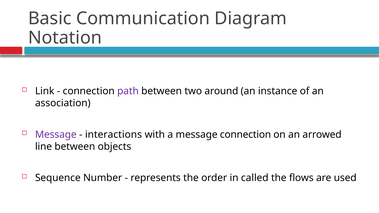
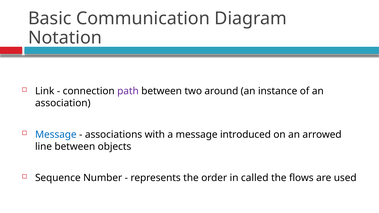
Message colour: purple -> blue (56, 135)
interactions: interactions -> associations (114, 135)
message connection: connection -> introduced (245, 135)
